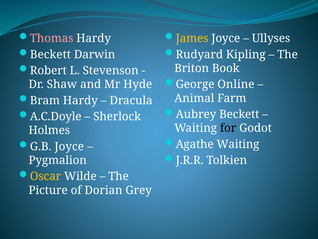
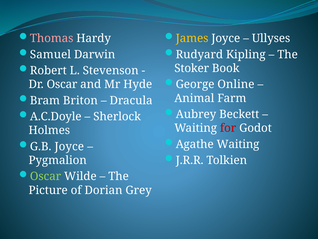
Beckett: Beckett -> Samuel (50, 54)
Briton: Briton -> Stoker (192, 68)
Dr Shaw: Shaw -> Oscar (62, 84)
Bram Hardy: Hardy -> Briton (80, 100)
for colour: black -> red (228, 128)
Oscar colour: yellow -> light green (46, 176)
